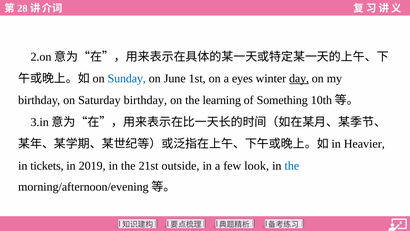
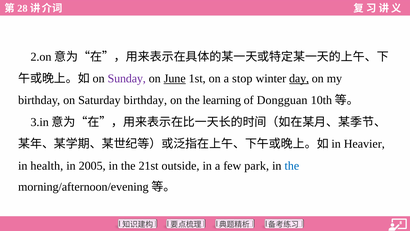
Sunday colour: blue -> purple (127, 78)
June underline: none -> present (175, 78)
eyes: eyes -> stop (242, 78)
Something: Something -> Dongguan (282, 100)
tickets: tickets -> health (47, 166)
2019: 2019 -> 2005 (92, 166)
look: look -> park (257, 166)
